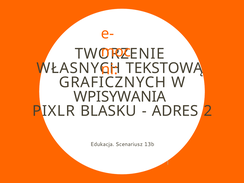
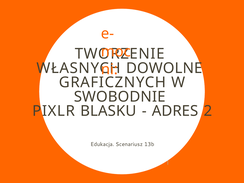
TEKSTOWĄ: TEKSTOWĄ -> DOWOLNE (164, 68)
WPISYWANIA: WPISYWANIA -> SWOBODNIE (120, 97)
